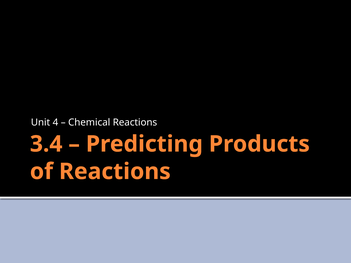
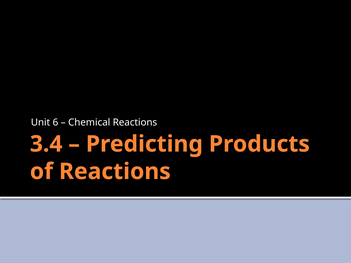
4: 4 -> 6 (55, 123)
